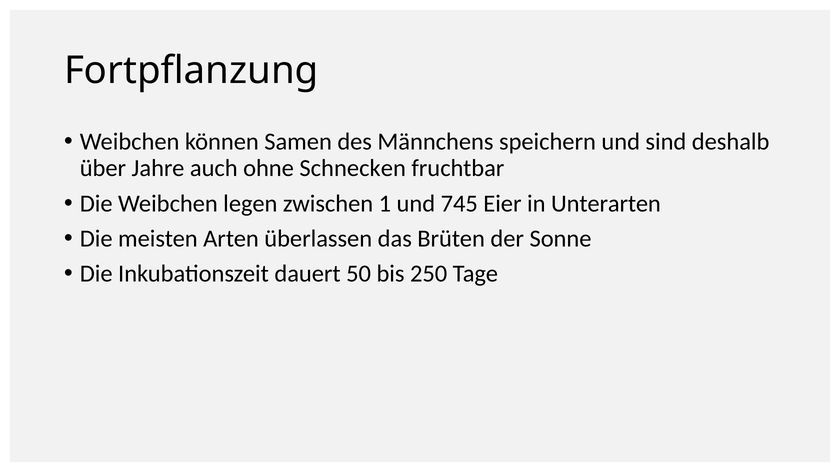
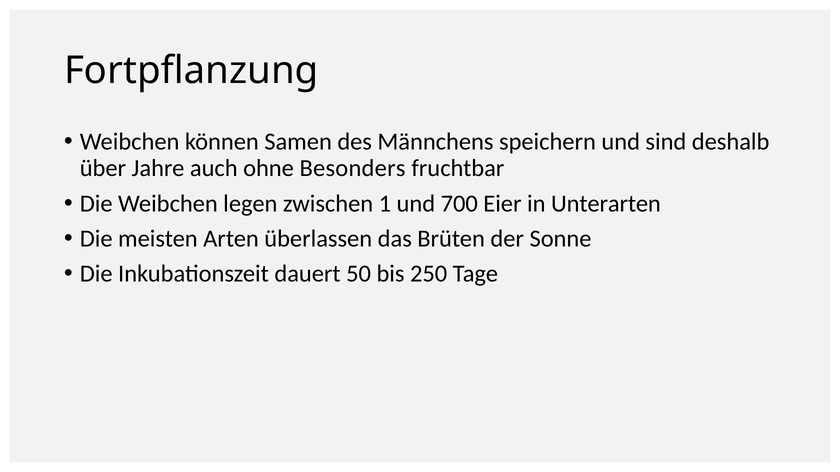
Schnecken: Schnecken -> Besonders (353, 168)
745: 745 -> 700 (459, 204)
